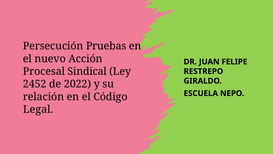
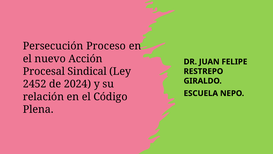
Pruebas: Pruebas -> Proceso (106, 46)
2022: 2022 -> 2024 (78, 84)
Legal: Legal -> Plena (38, 109)
